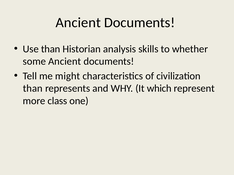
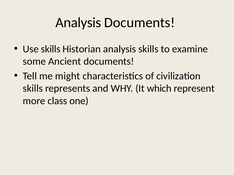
Ancient: Ancient -> Analysis (78, 23)
Use than: than -> skills (51, 49)
whether: whether -> examine (190, 49)
than: than -> skills (33, 89)
